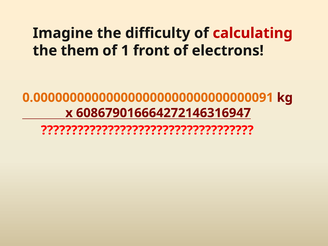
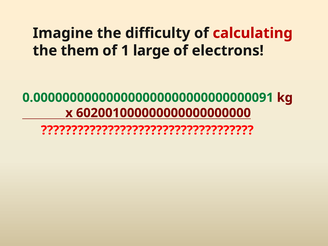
front: front -> large (151, 51)
0.000000000000000000000000000000091 colour: orange -> green (148, 98)
608679016664272146316947: 608679016664272146316947 -> 602001000000000000000000 (163, 113)
